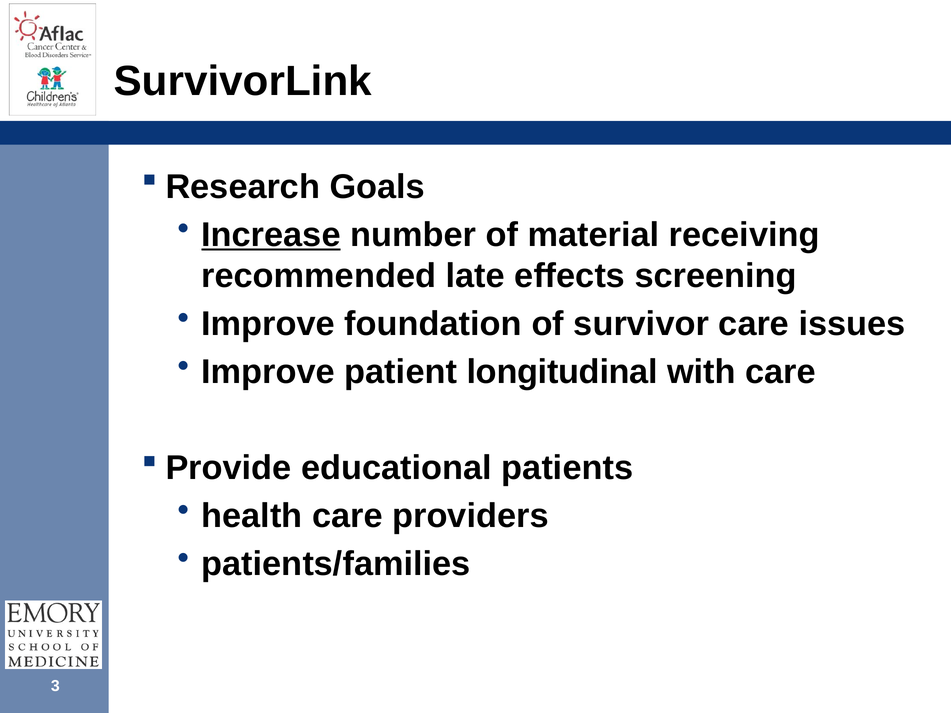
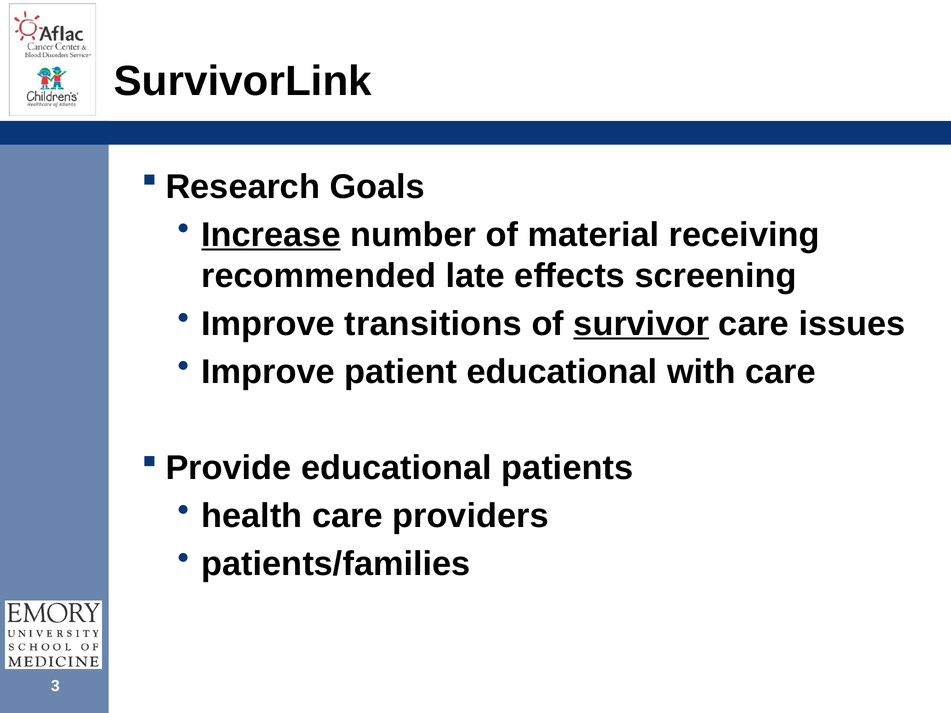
foundation: foundation -> transitions (433, 324)
survivor underline: none -> present (641, 324)
patient longitudinal: longitudinal -> educational (562, 372)
